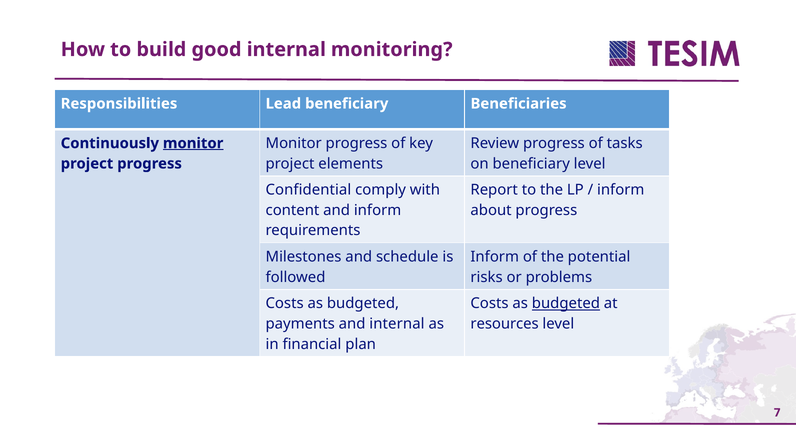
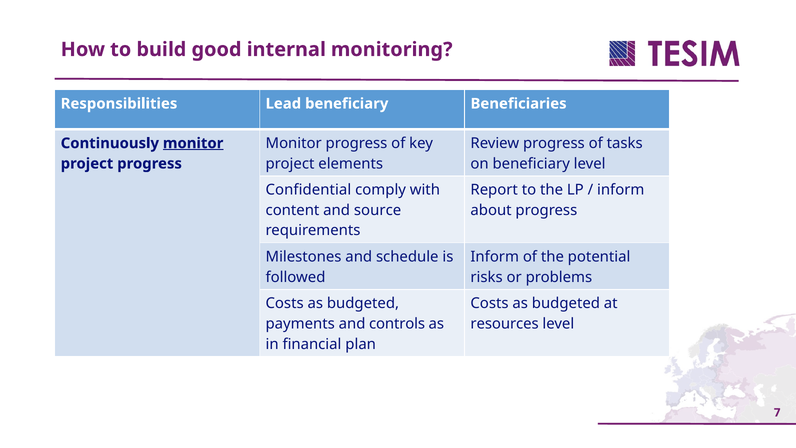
and inform: inform -> source (378, 210)
budgeted underline: present -> none (566, 303)
and internal: internal -> controls (397, 324)
